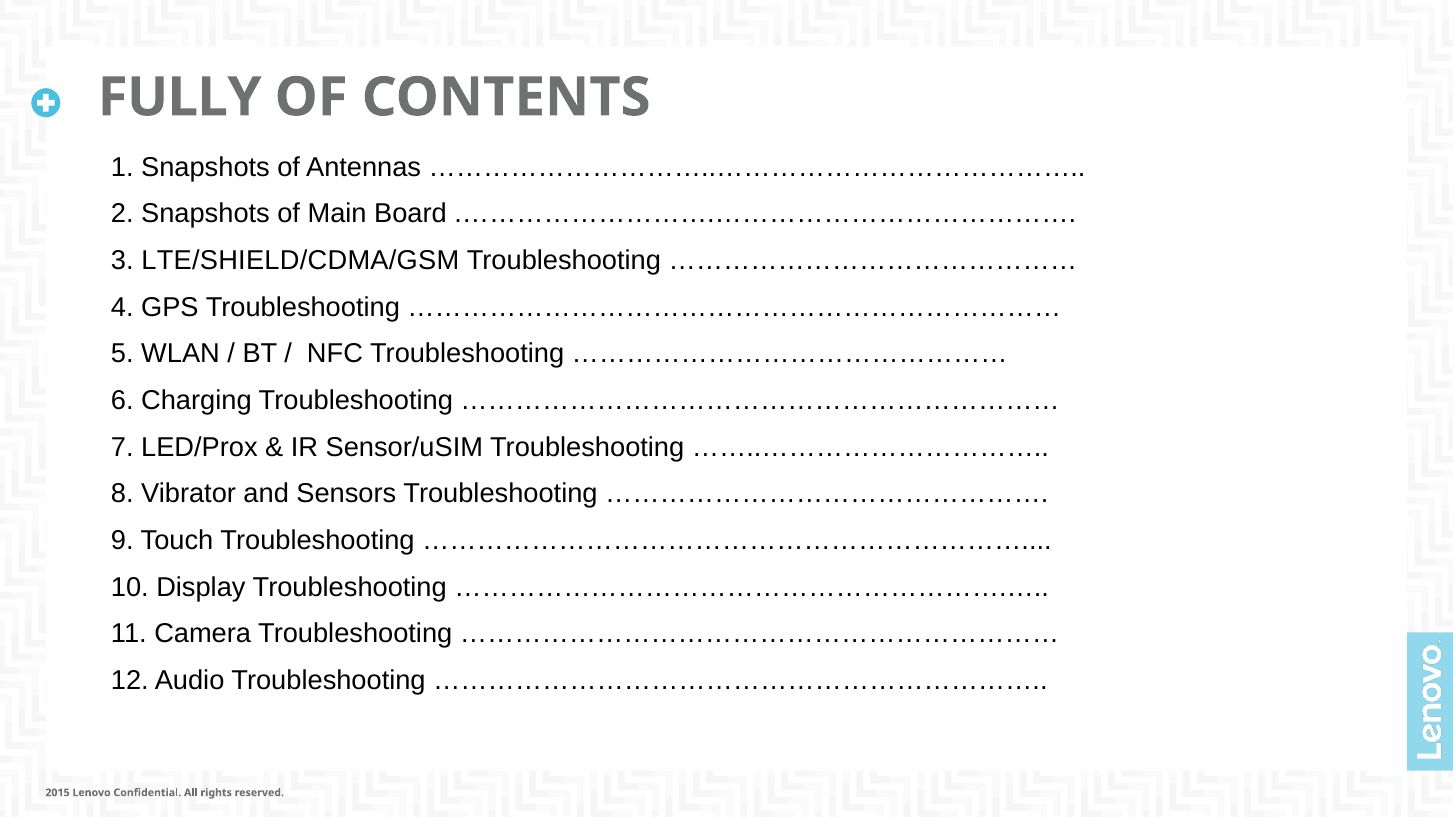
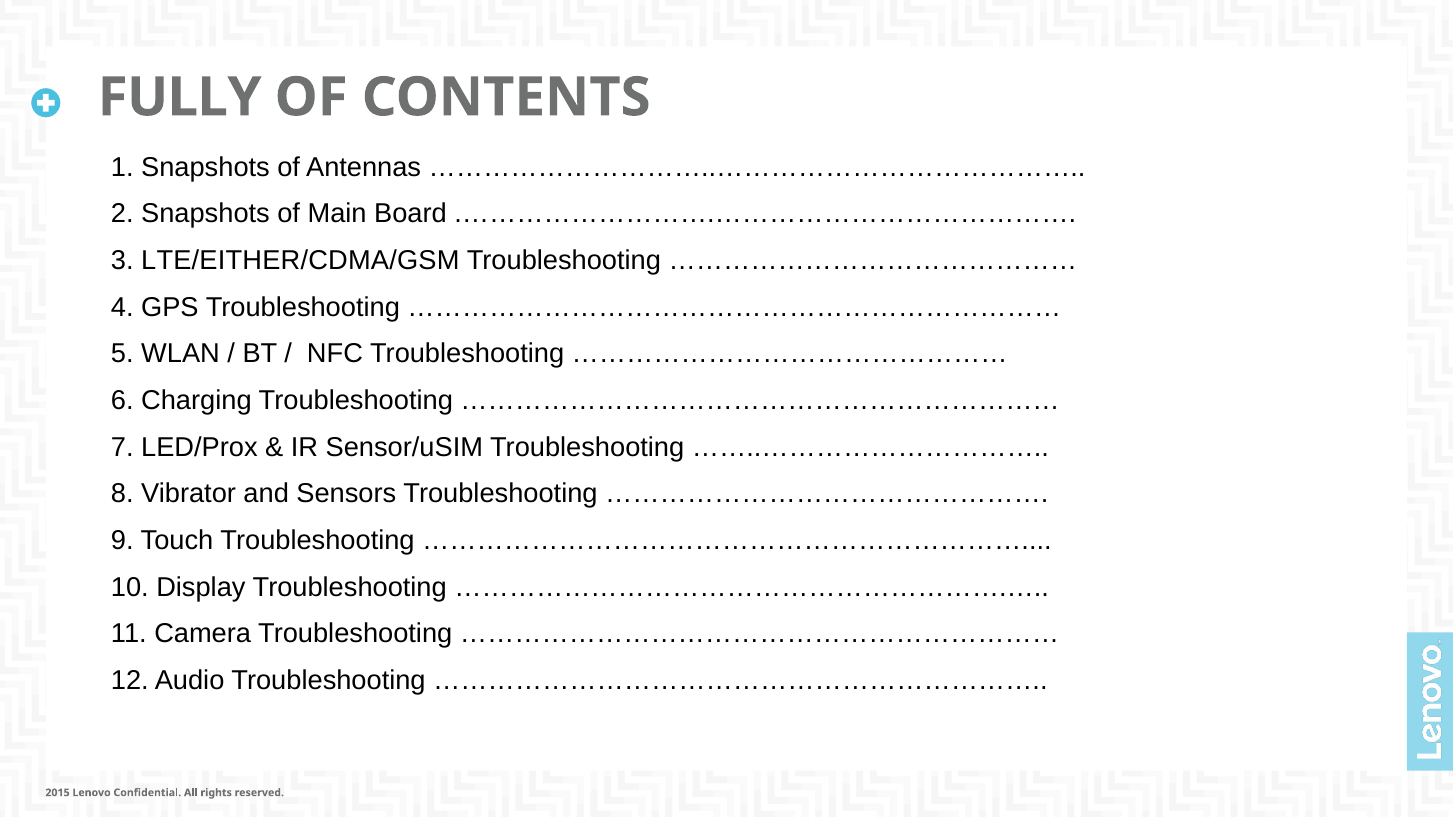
LTE/SHIELD/CDMA/GSM: LTE/SHIELD/CDMA/GSM -> LTE/EITHER/CDMA/GSM (300, 260)
